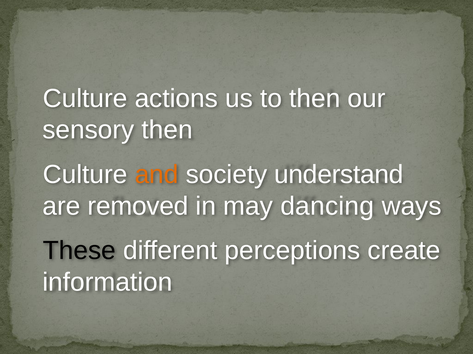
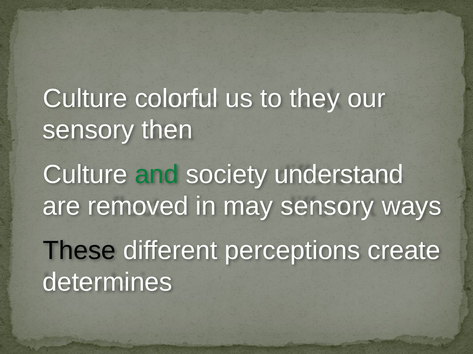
actions: actions -> colorful (176, 99)
to then: then -> they (315, 99)
and colour: orange -> green (157, 175)
may dancing: dancing -> sensory (327, 206)
information: information -> determines (107, 283)
